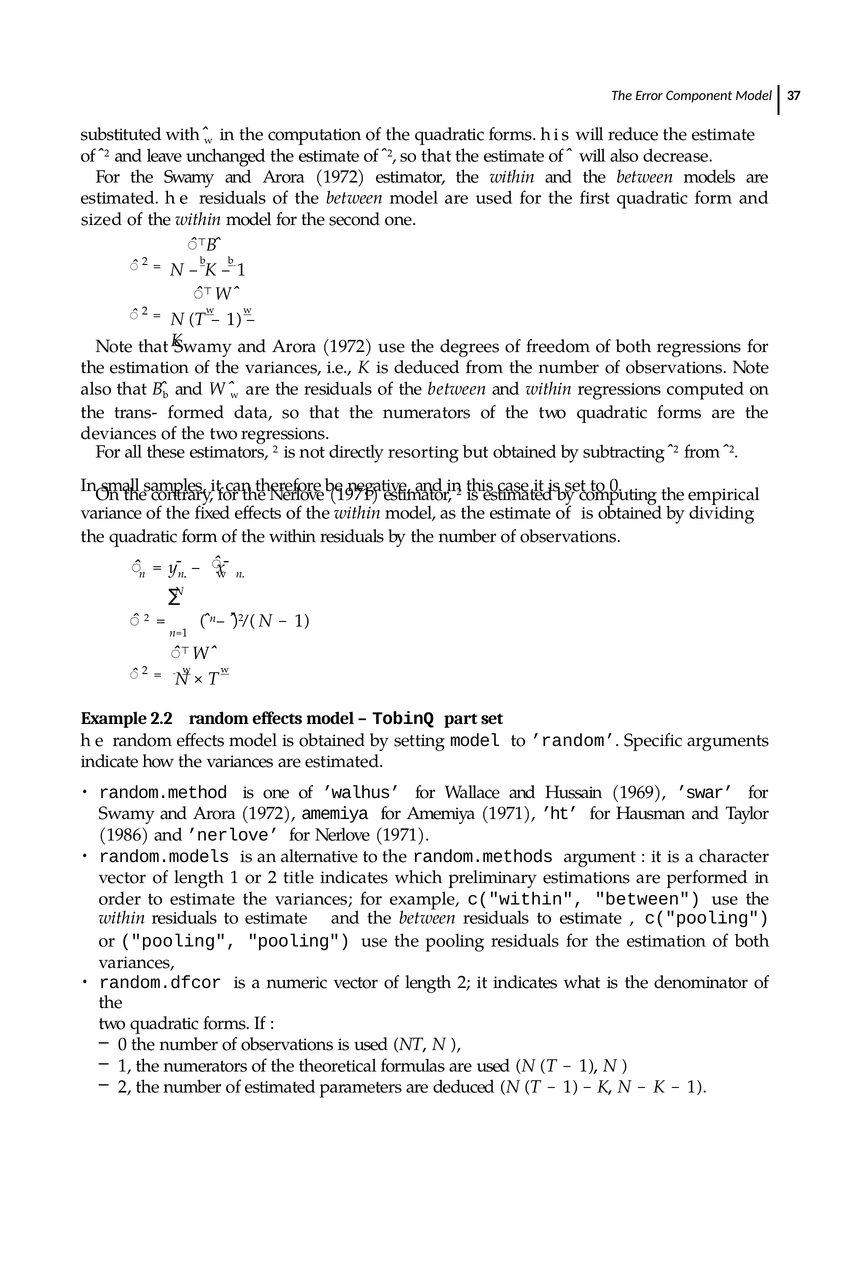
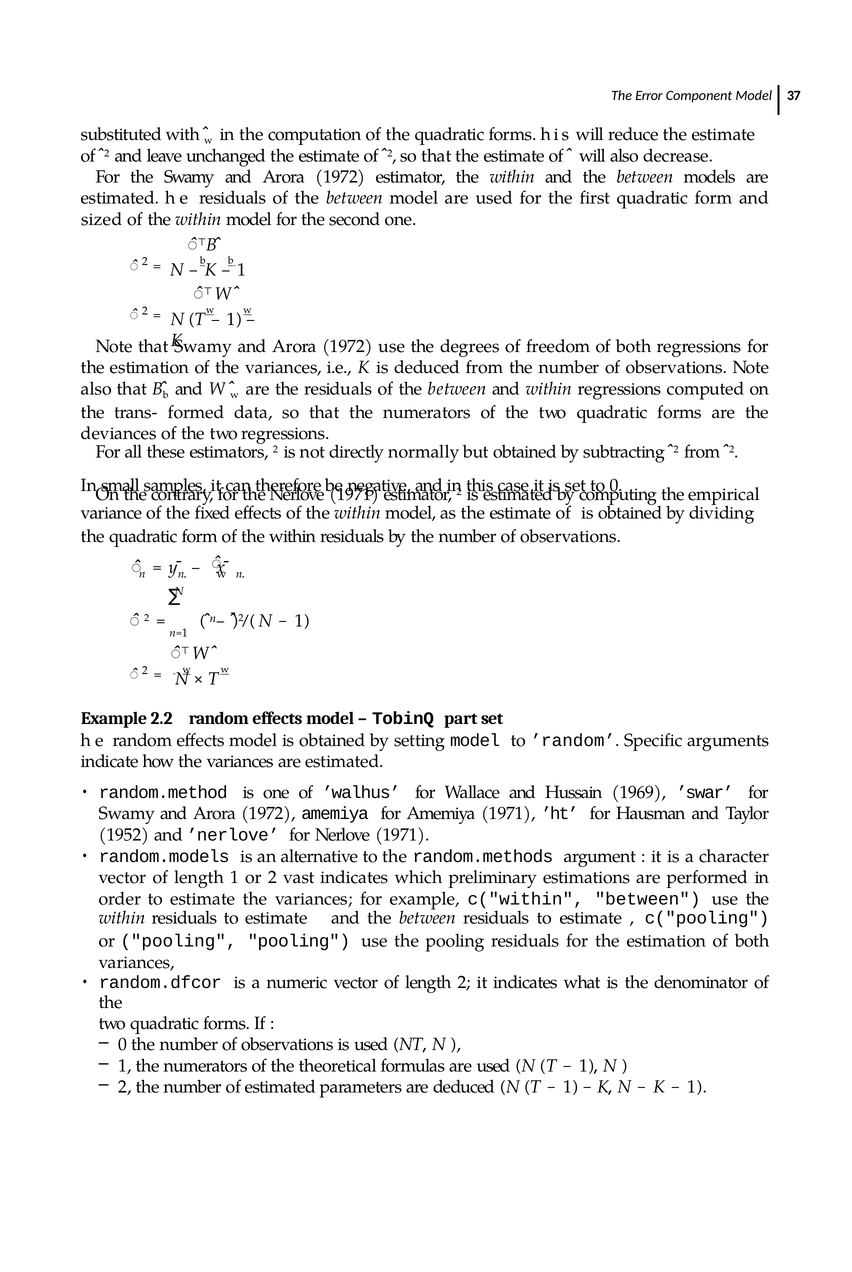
resorting: resorting -> normally (424, 452)
1986: 1986 -> 1952 (124, 835)
title: title -> vast (299, 878)
